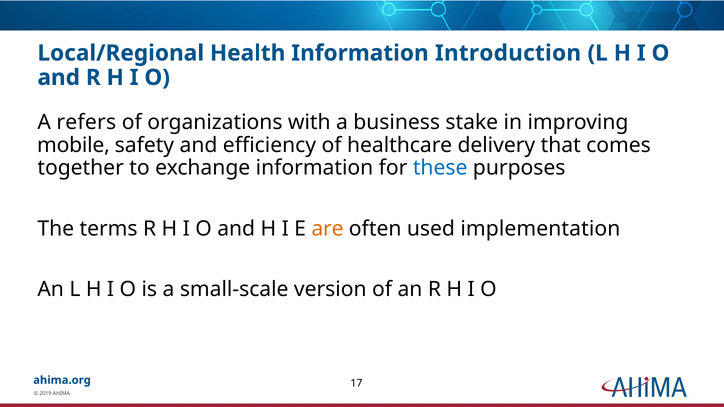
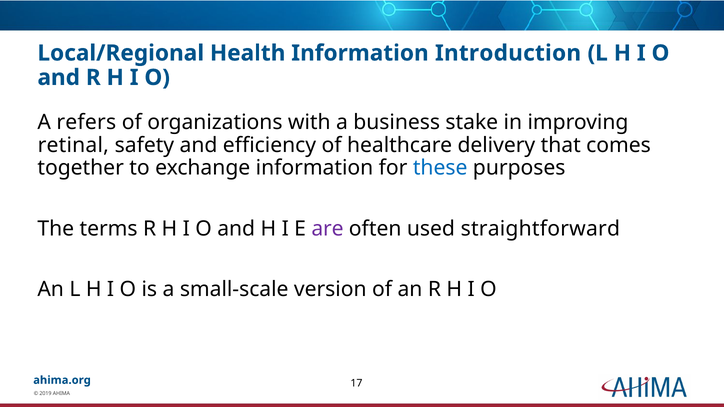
mobile: mobile -> retinal (73, 145)
are colour: orange -> purple (328, 229)
implementation: implementation -> straightforward (540, 229)
